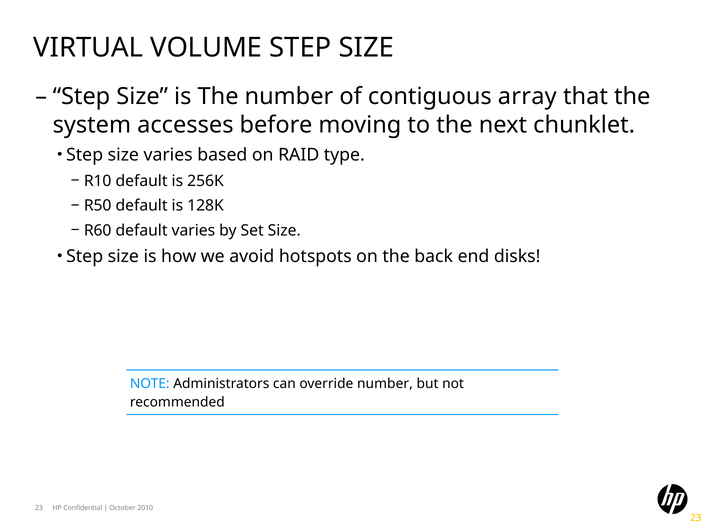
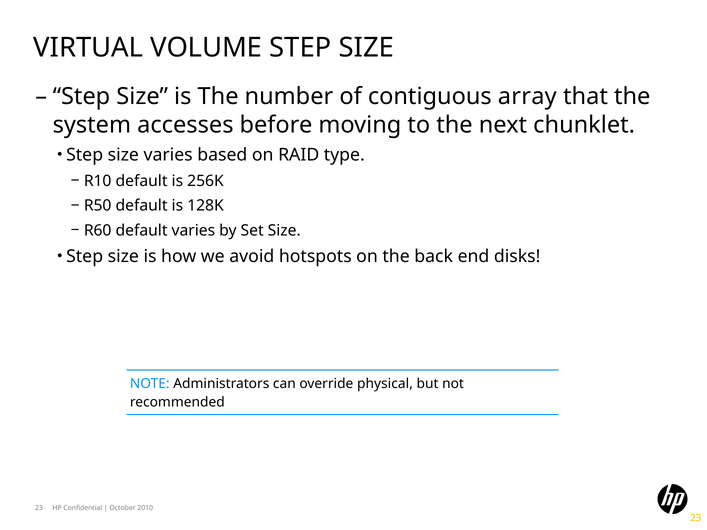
override number: number -> physical (385, 384)
